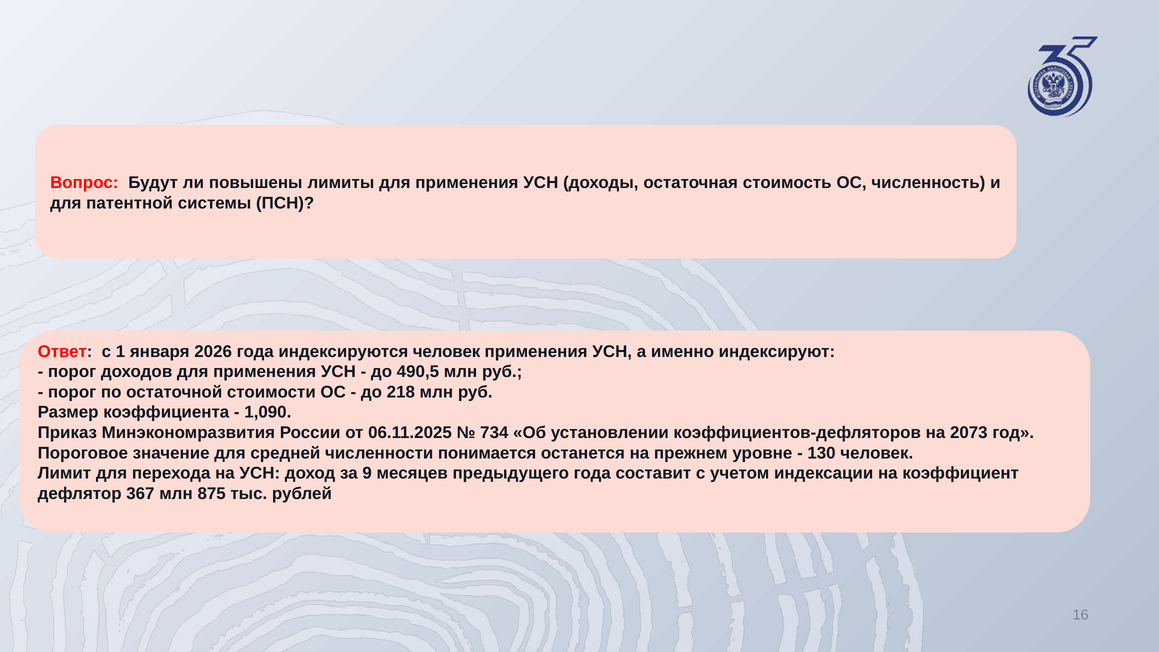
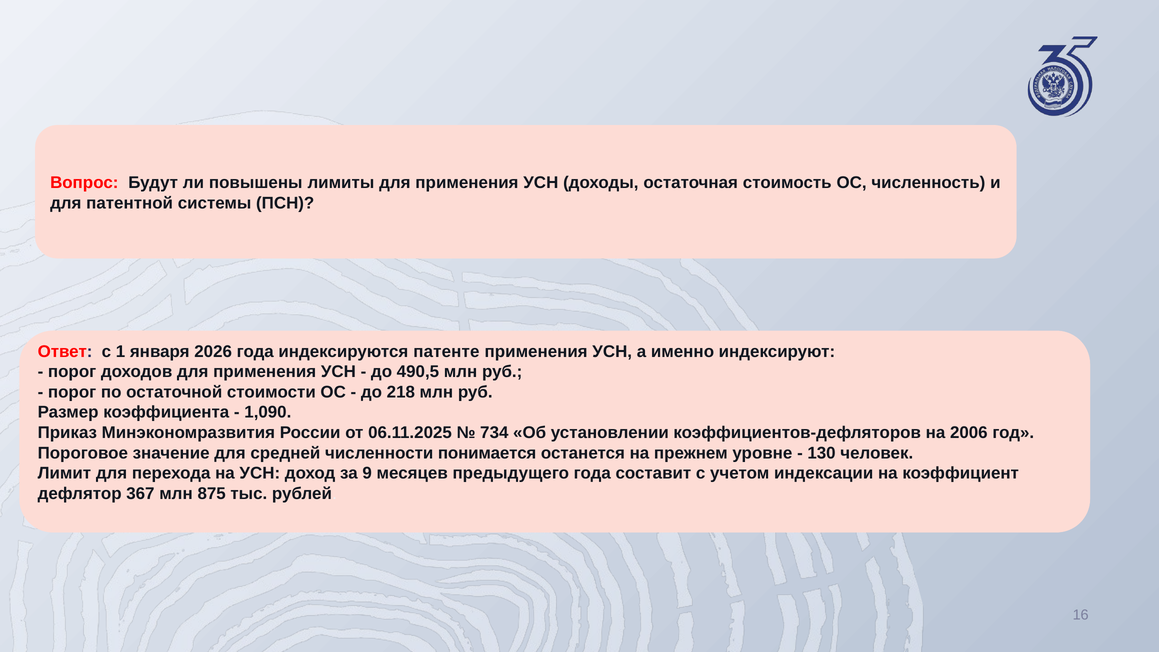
индексируются человек: человек -> патенте (446, 351)
2073: 2073 -> 2006 (969, 433)
